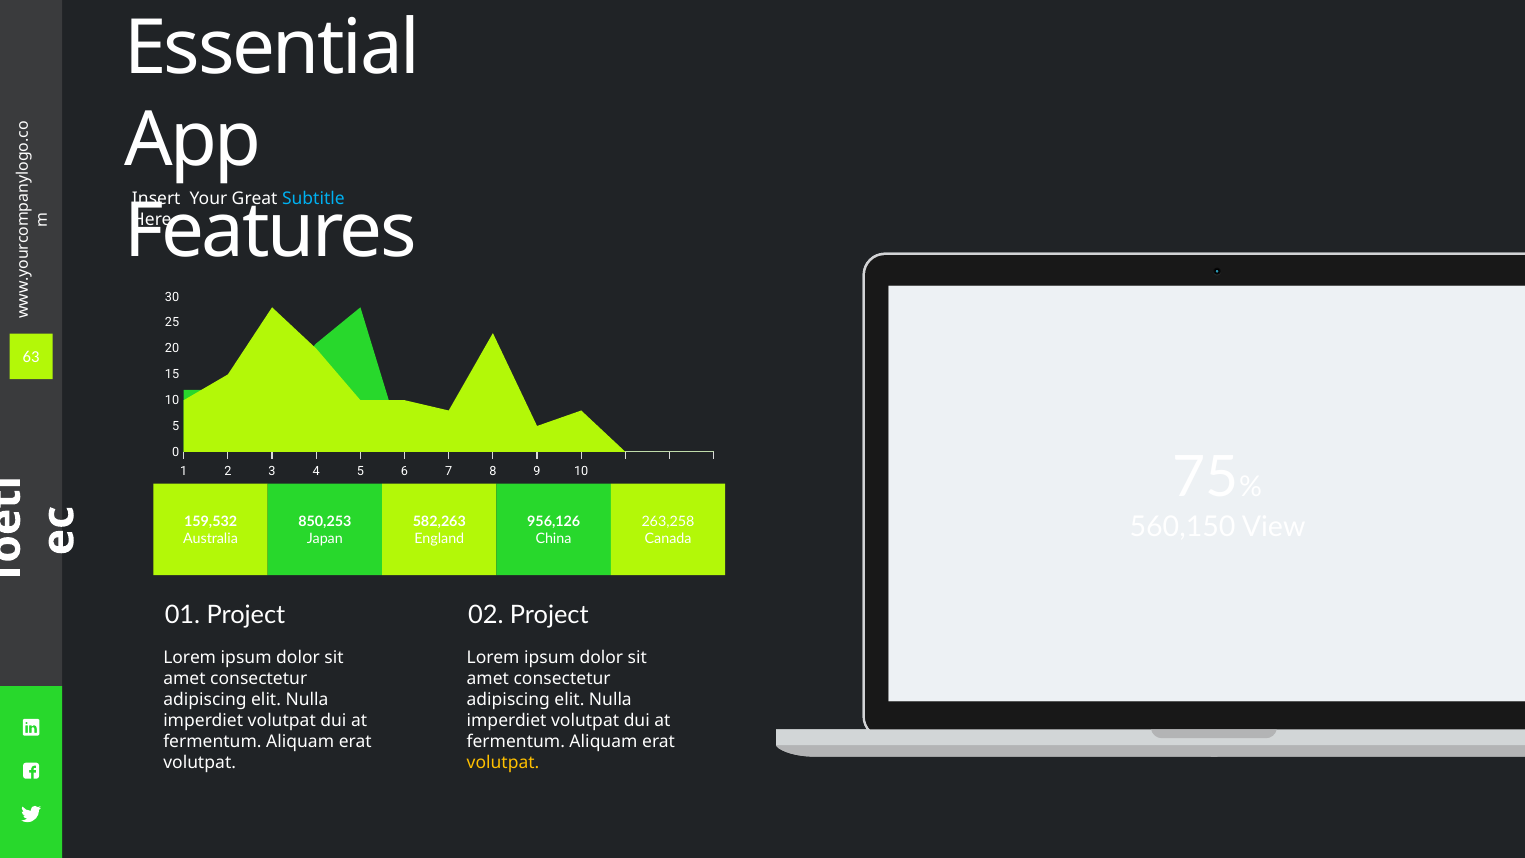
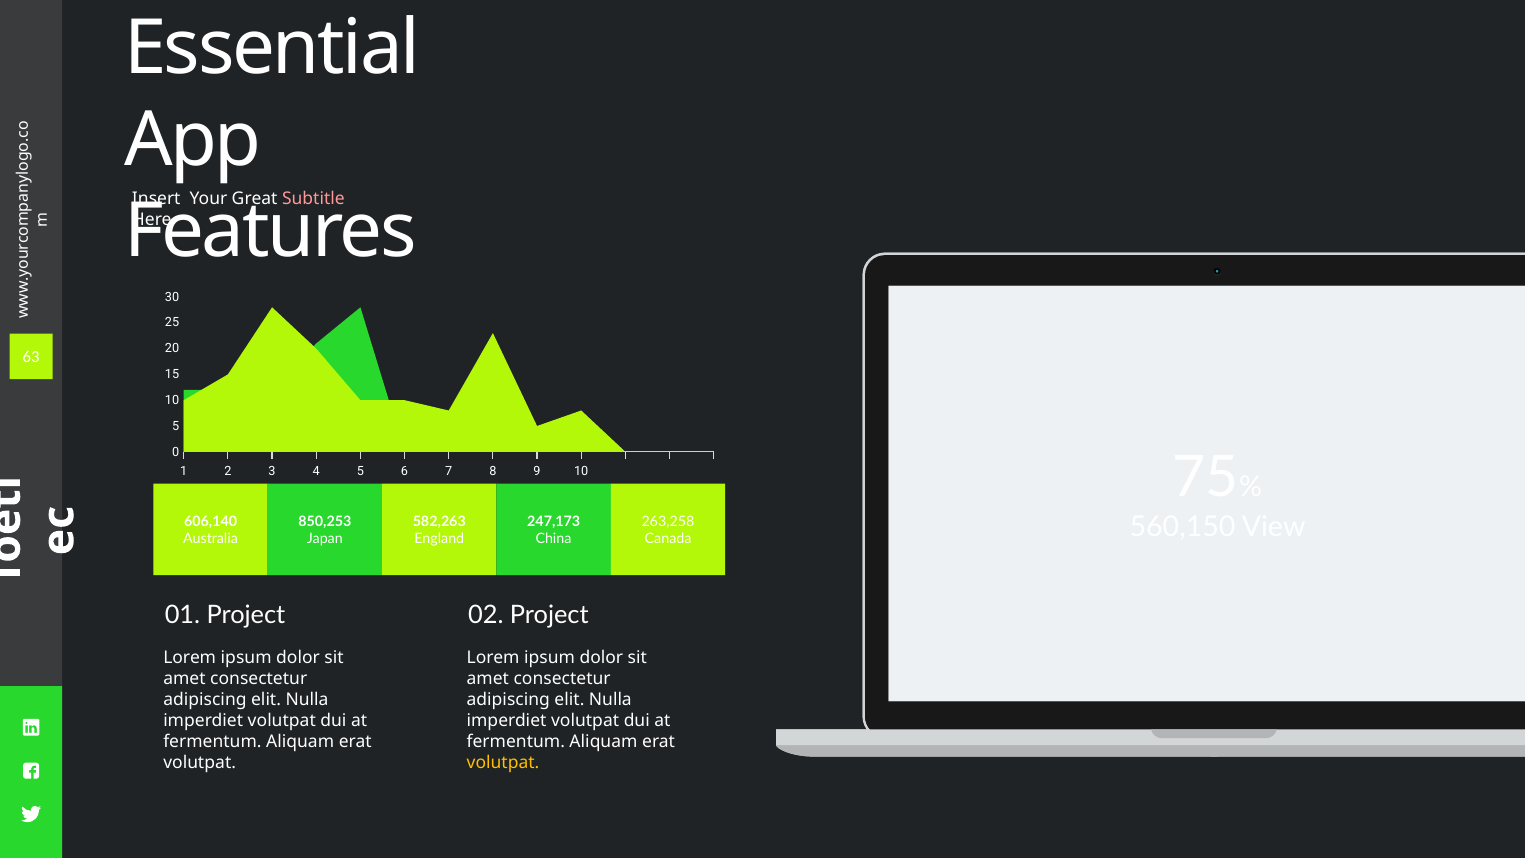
Subtitle colour: light blue -> pink (313, 198)
159,532: 159,532 -> 606,140 (211, 522)
956,126: 956,126 -> 247,173 (554, 522)
